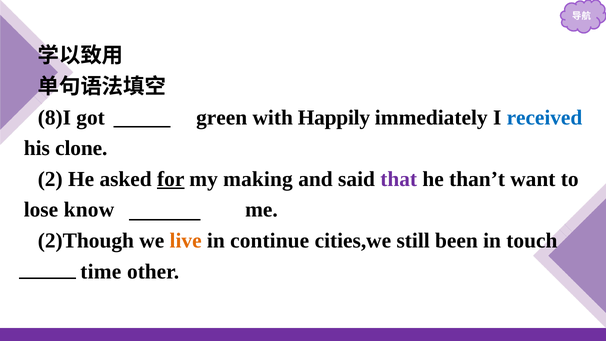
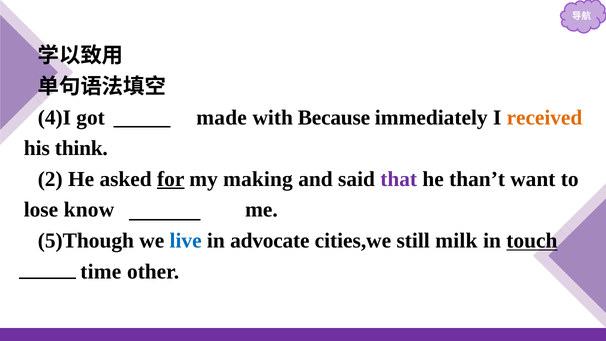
8)I: 8)I -> 4)I (54, 117)
green: green -> made (222, 117)
Happily: Happily -> Because (334, 117)
received colour: blue -> orange (544, 117)
clone: clone -> think (81, 148)
2)Though: 2)Though -> 5)Though (86, 241)
live colour: orange -> blue (186, 241)
continue: continue -> advocate (270, 241)
been: been -> milk (456, 241)
touch underline: none -> present (532, 241)
